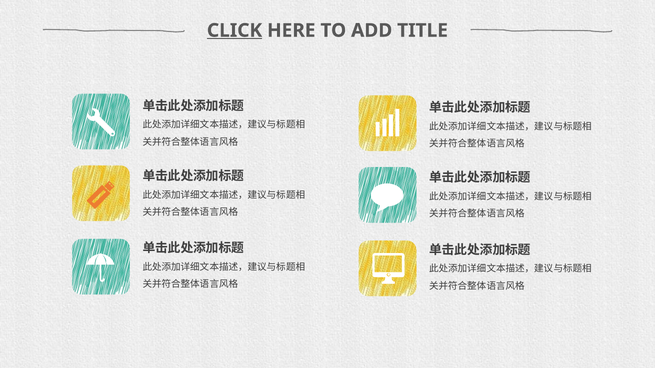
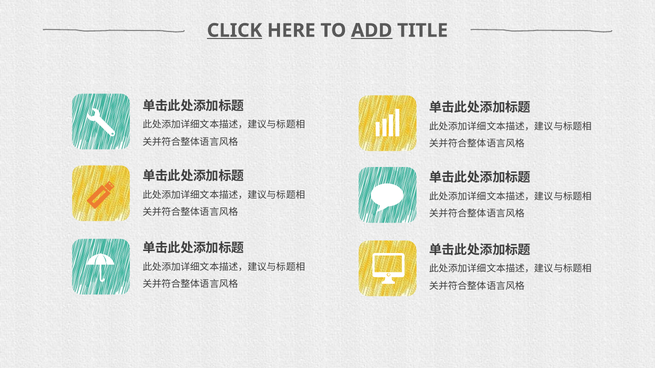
ADD underline: none -> present (372, 30)
